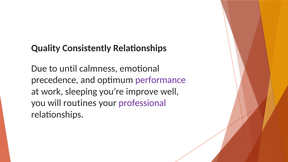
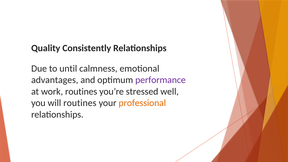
precedence: precedence -> advantages (55, 80)
work sleeping: sleeping -> routines (81, 92)
improve: improve -> stressed (142, 92)
professional colour: purple -> orange (142, 103)
